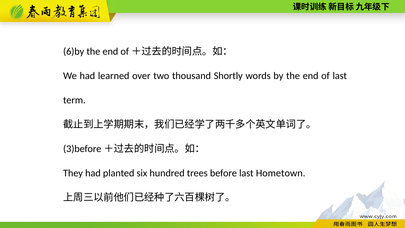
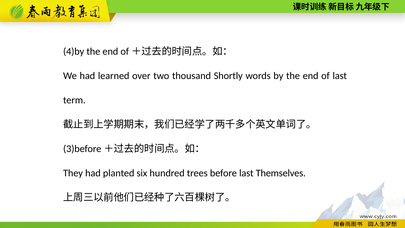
6)by: 6)by -> 4)by (74, 51)
Hometown: Hometown -> Themselves (281, 173)
